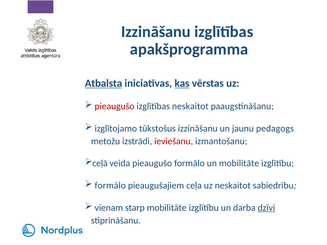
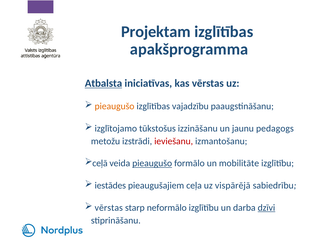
Izzināšanu: Izzināšanu -> Projektam (156, 32)
kas underline: present -> none (182, 83)
pieaugušo colour: red -> orange (115, 106)
izglītības neskaitot: neskaitot -> vajadzību (190, 106)
pieaugušo underline: none -> present (152, 164)
formālo: formālo -> iestādes (110, 186)
uz neskaitot: neskaitot -> vispārējā (233, 186)
vienam: vienam -> vērstas (109, 208)
starp mobilitāte: mobilitāte -> neformālo (167, 208)
